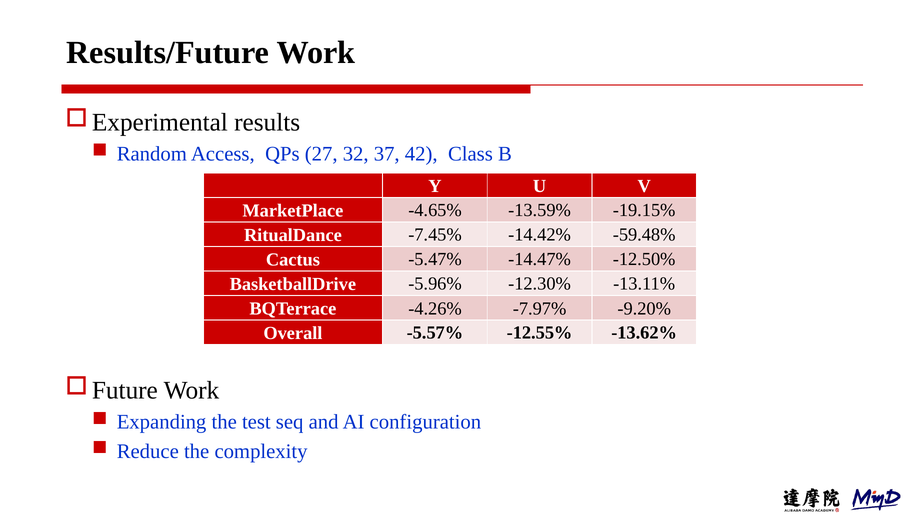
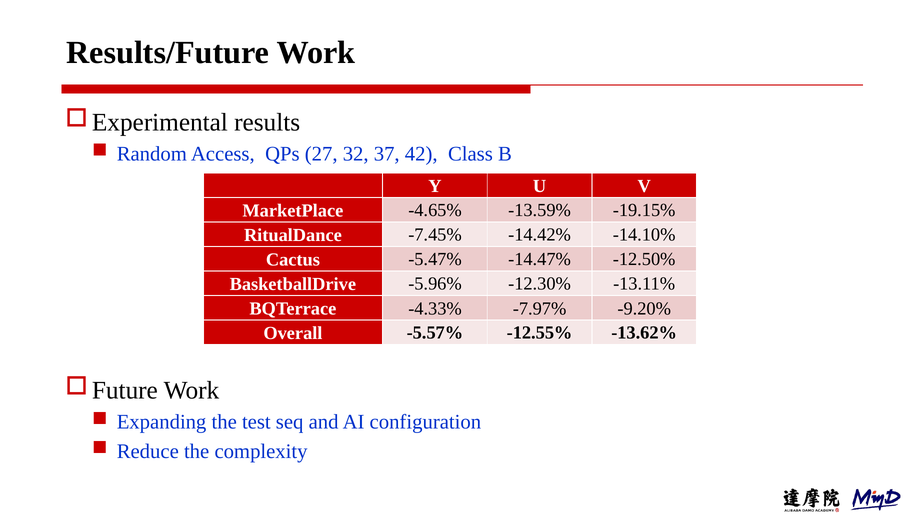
-59.48%: -59.48% -> -14.10% (644, 235)
-4.26%: -4.26% -> -4.33% (435, 309)
